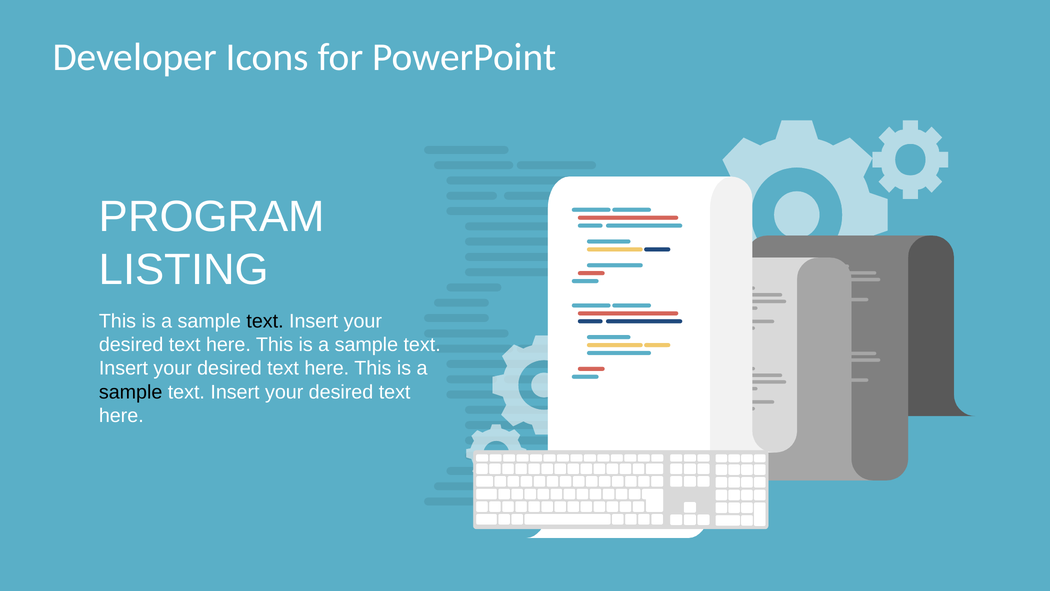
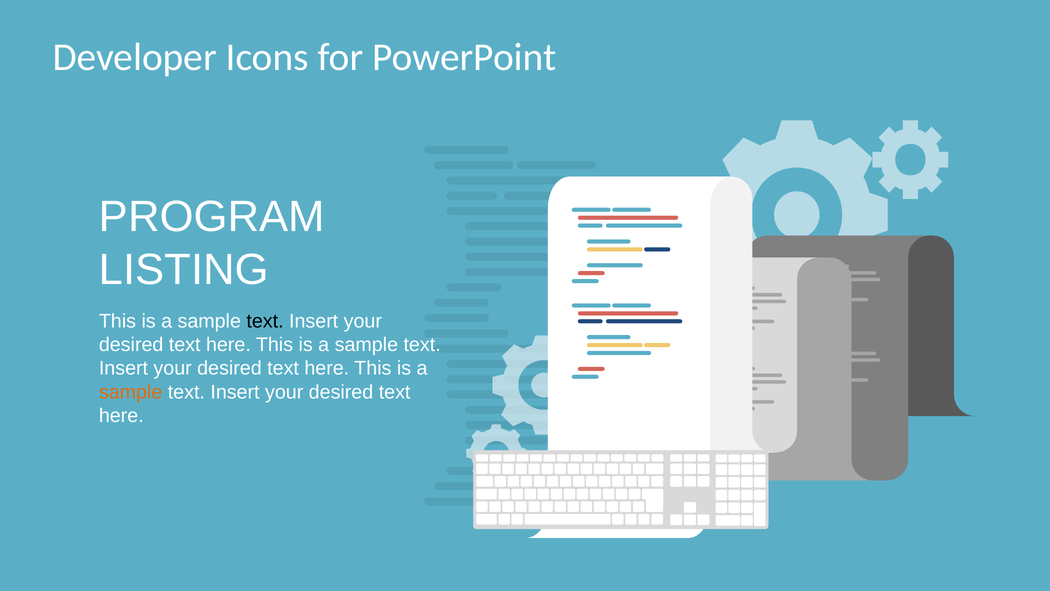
sample colour: black -> orange (131, 392)
